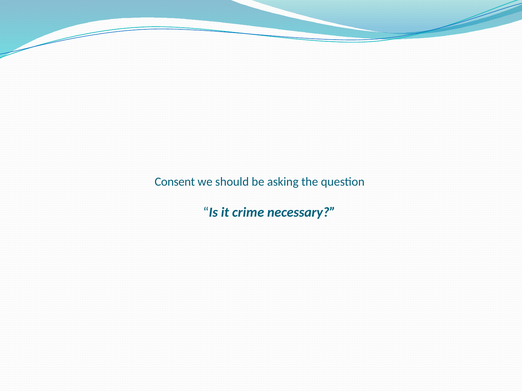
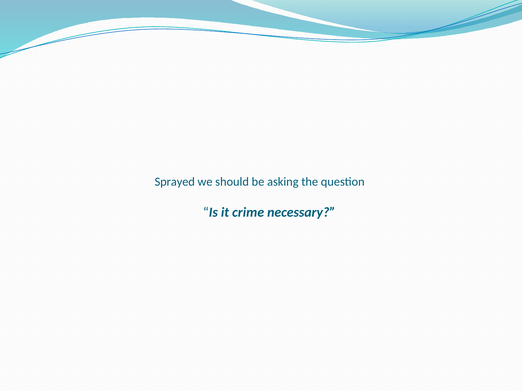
Consent: Consent -> Sprayed (175, 182)
